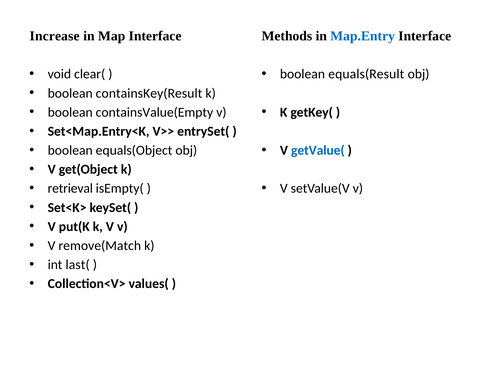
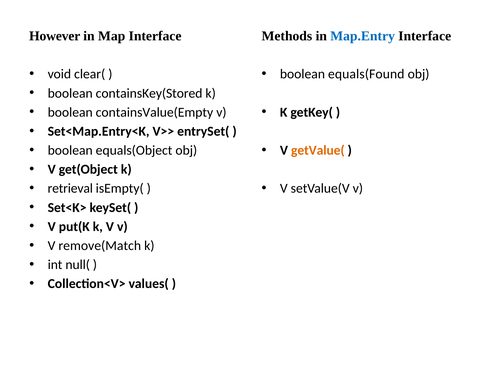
Increase: Increase -> However (55, 36)
equals(Result: equals(Result -> equals(Found (366, 74)
containsKey(Result: containsKey(Result -> containsKey(Stored (149, 93)
getValue( colour: blue -> orange (318, 150)
last(: last( -> null( (78, 265)
